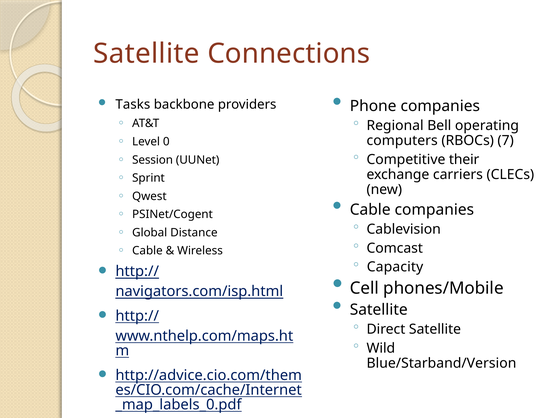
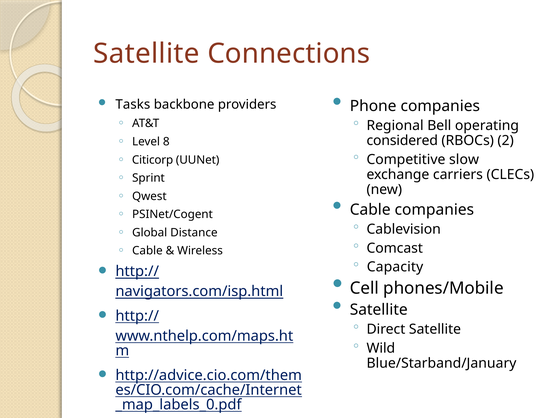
0: 0 -> 8 (166, 142)
computers: computers -> considered (402, 141)
7: 7 -> 2 (506, 141)
their: their -> slow (464, 160)
Session: Session -> Citicorp (153, 160)
Blue/Starband/Version: Blue/Starband/Version -> Blue/Starband/January (441, 364)
